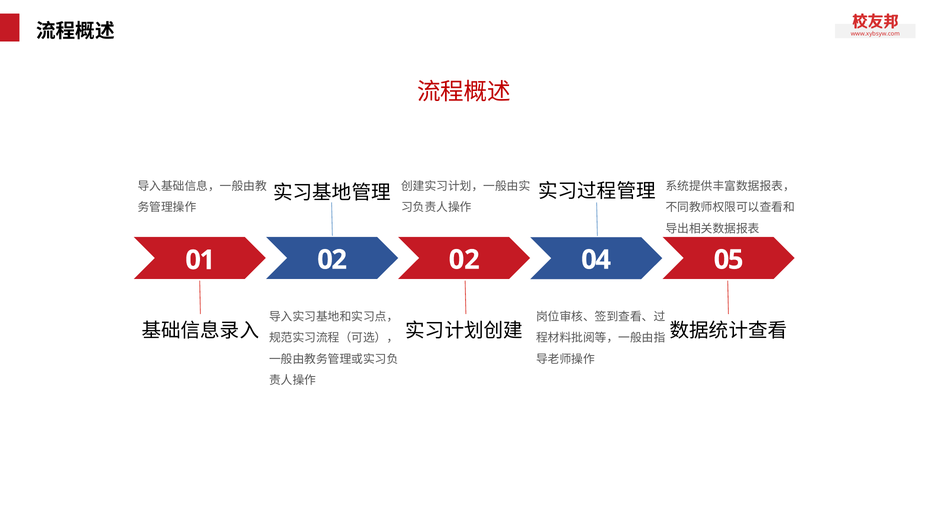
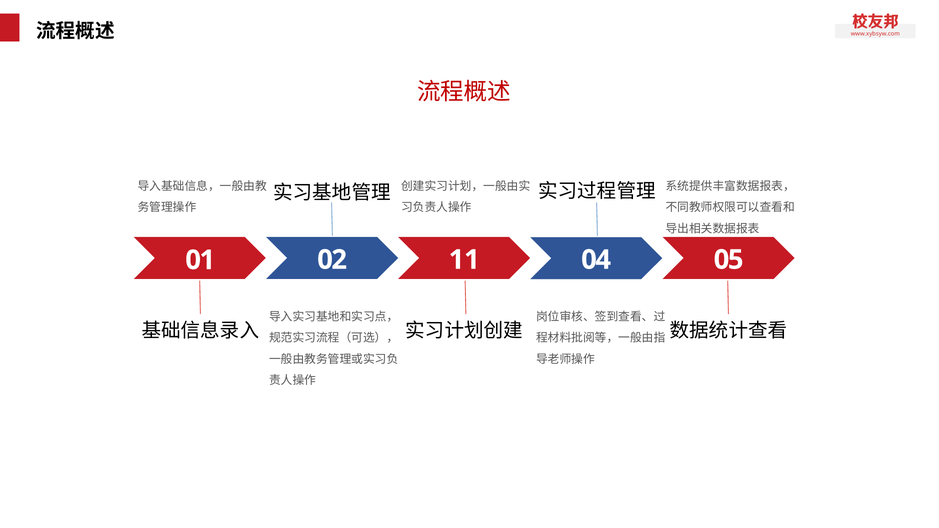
02 02: 02 -> 11 (464, 260)
